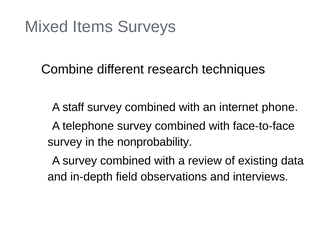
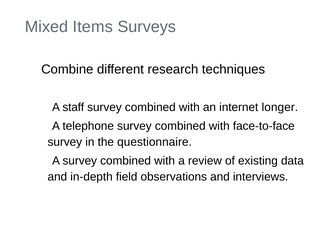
phone: phone -> longer (280, 107)
nonprobability: nonprobability -> questionnaire (155, 142)
